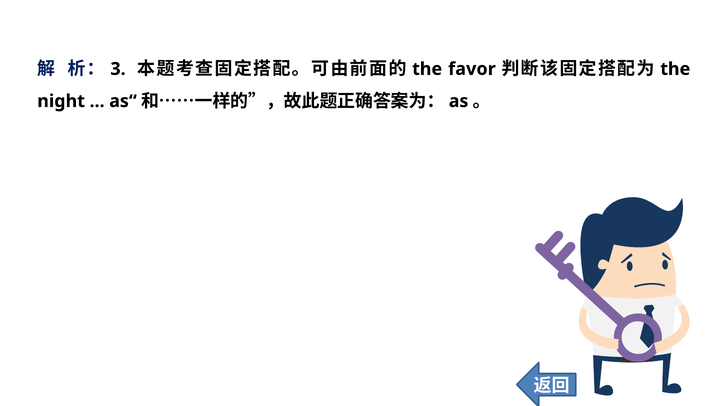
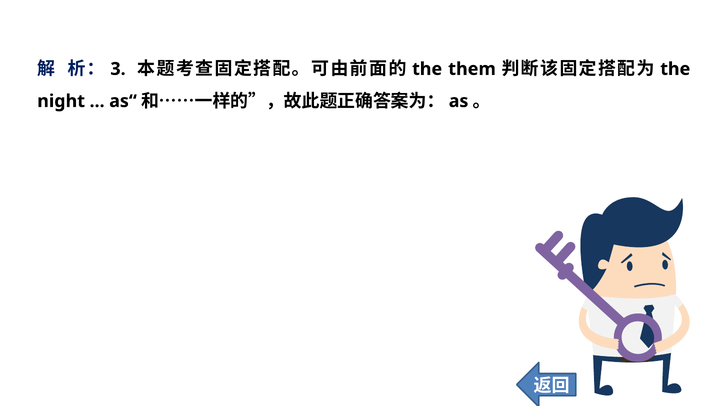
favor: favor -> them (472, 69)
